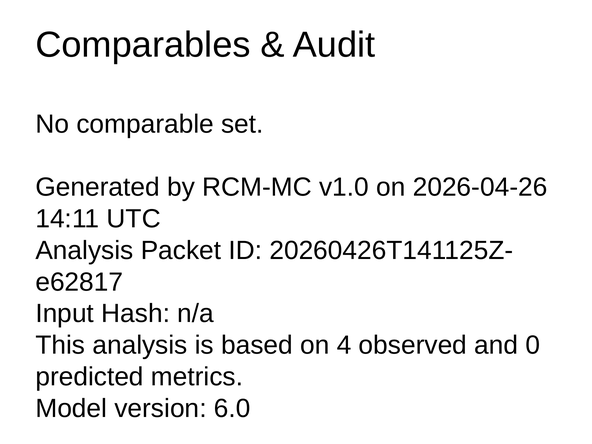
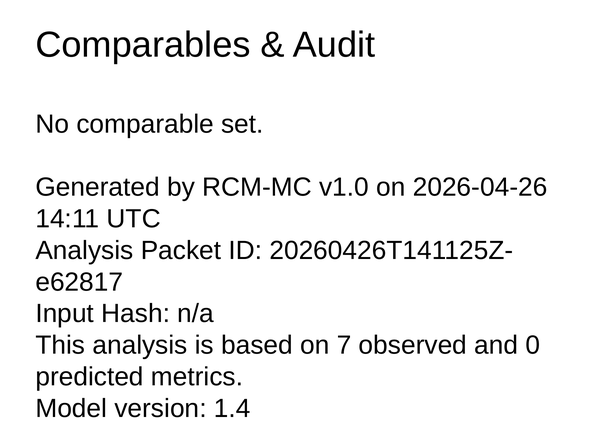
4: 4 -> 7 (344, 345)
6.0: 6.0 -> 1.4 (232, 408)
